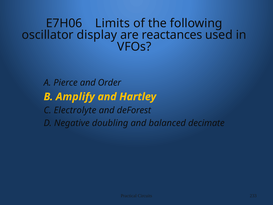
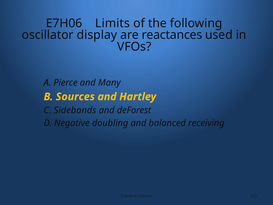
Order: Order -> Many (109, 83)
Amplify: Amplify -> Sources (75, 97)
Electrolyte: Electrolyte -> Sidebands (75, 110)
decimate: decimate -> receiving (206, 123)
